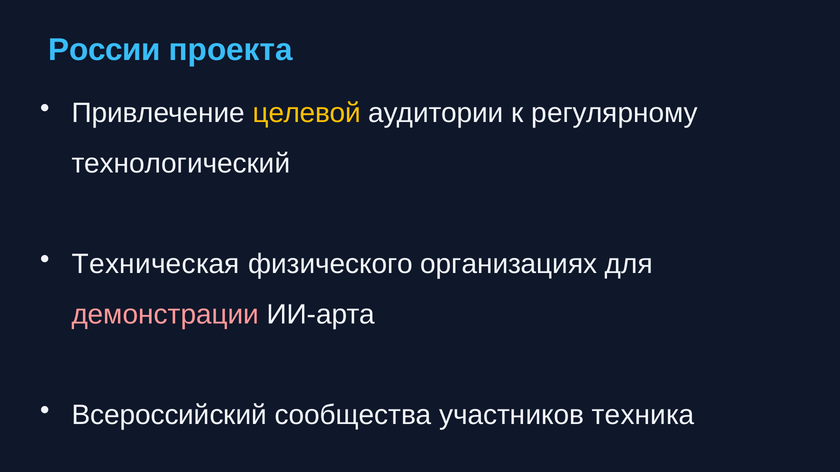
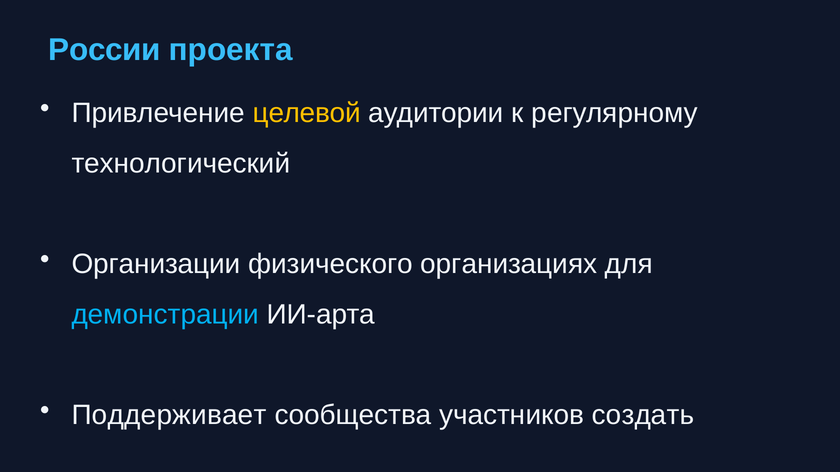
Техническая: Техническая -> Организации (156, 264)
демонстрации colour: pink -> light blue (165, 315)
Всероссийский: Всероссийский -> Поддерживает (169, 415)
техника: техника -> создать (643, 415)
